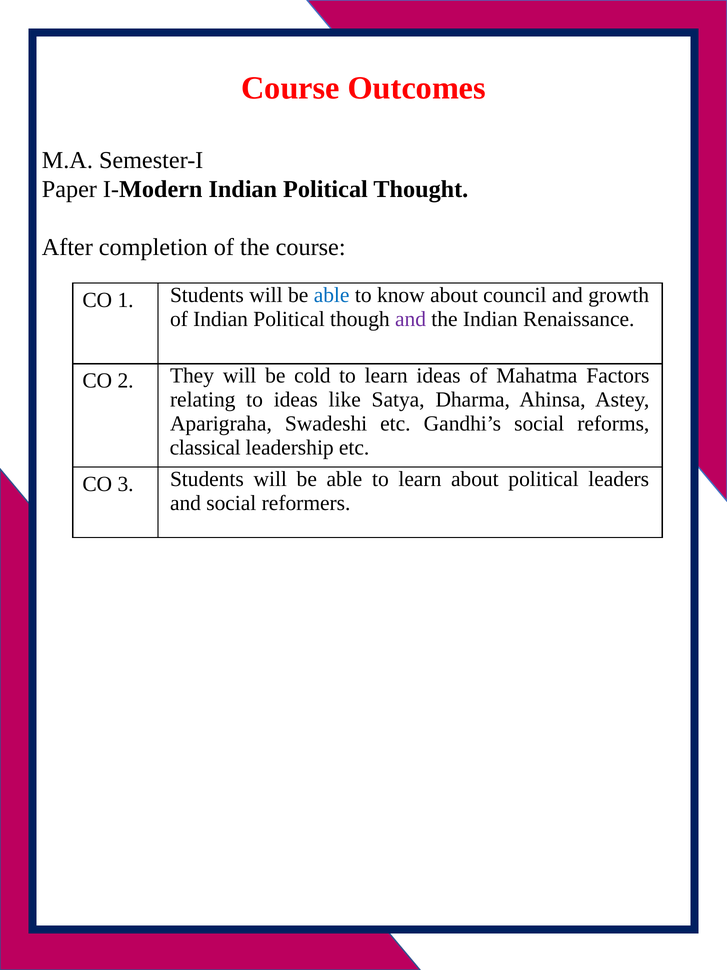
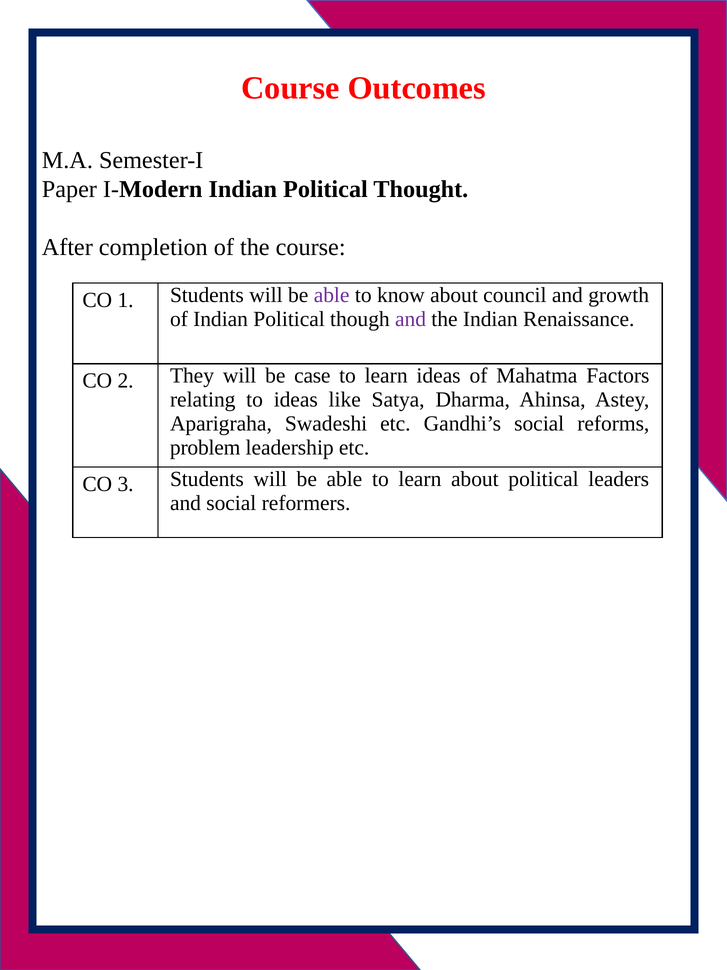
able colour: blue -> purple (332, 295)
cold: cold -> case (312, 376)
classical: classical -> problem (205, 447)
